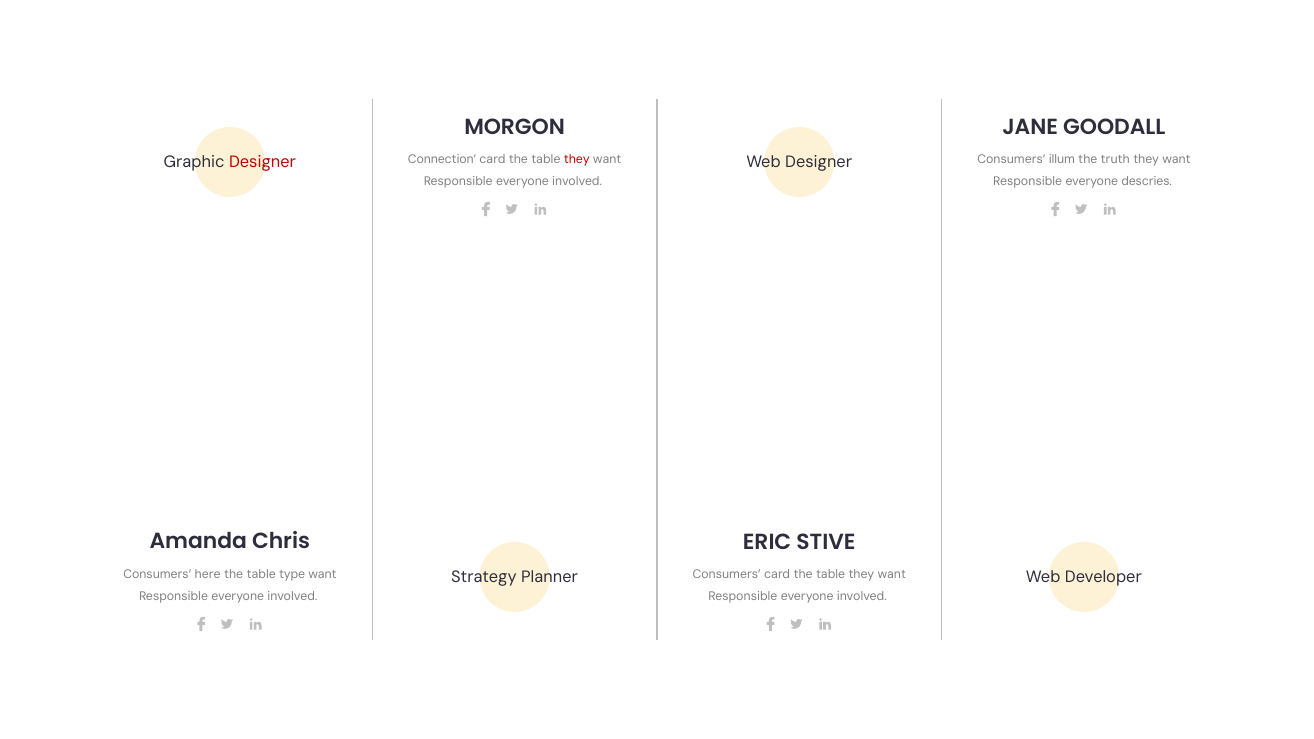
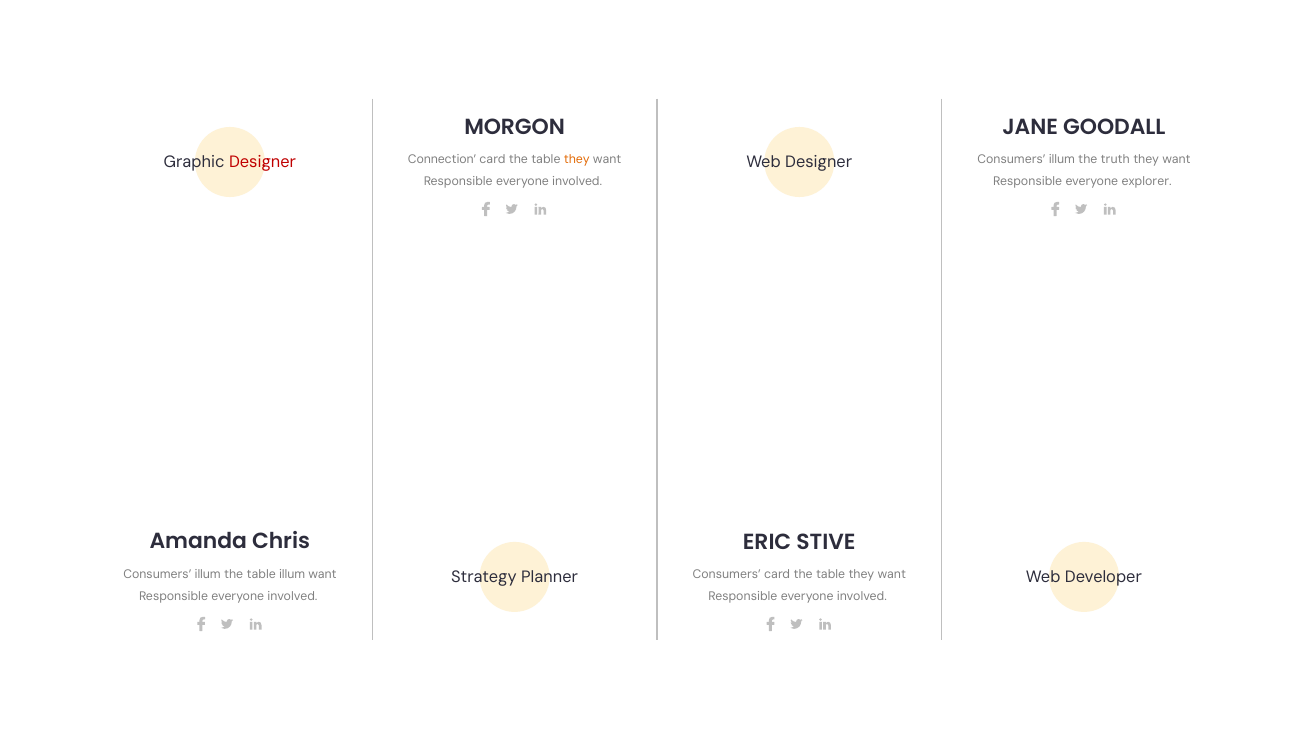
they colour: red -> orange (577, 159)
descries: descries -> explorer (1147, 181)
here: here -> illum (208, 574)
table type: type -> illum (292, 574)
